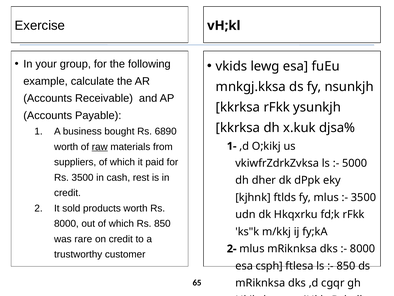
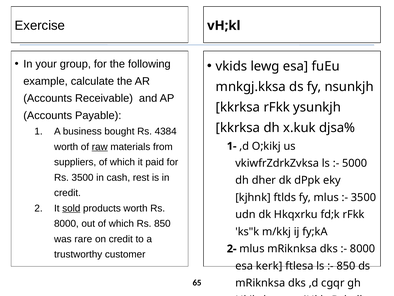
6890: 6890 -> 4384 (166, 131)
sold underline: none -> present (71, 208)
csph: csph -> kerk (269, 265)
